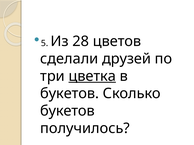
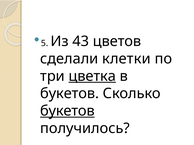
28: 28 -> 43 (81, 41)
друзей: друзей -> клетки (126, 59)
букетов underline: none -> present (67, 111)
